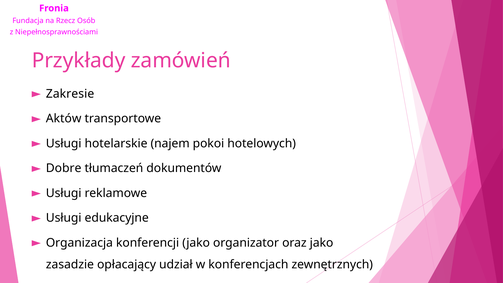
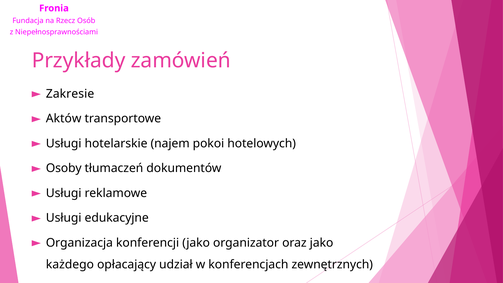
Dobre: Dobre -> Osoby (64, 168)
zasadzie: zasadzie -> każdego (70, 264)
